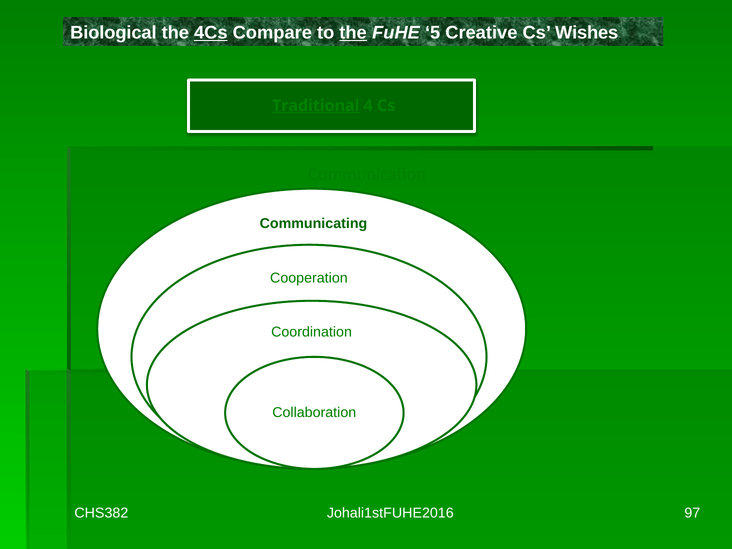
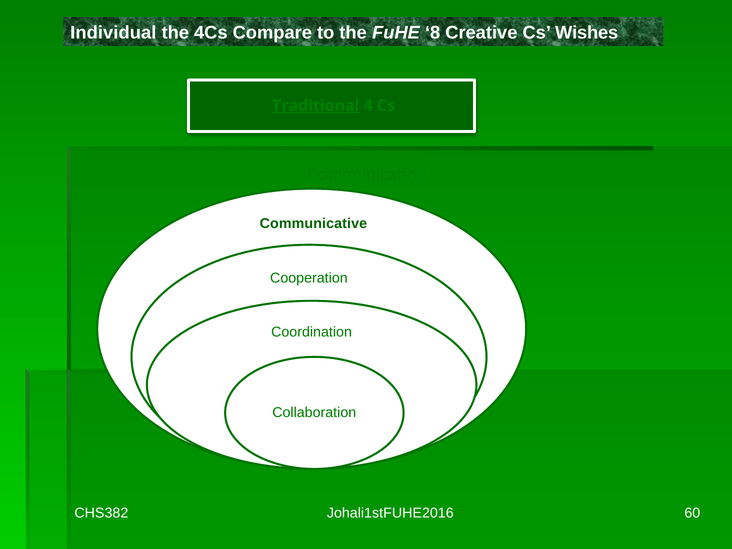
Biological: Biological -> Individual (113, 33)
4Cs underline: present -> none (211, 33)
the underline: present -> none (353, 33)
5: 5 -> 8 (433, 33)
Communicating: Communicating -> Communicative (313, 224)
97: 97 -> 60 (692, 513)
